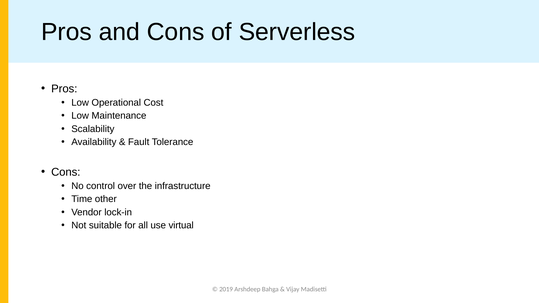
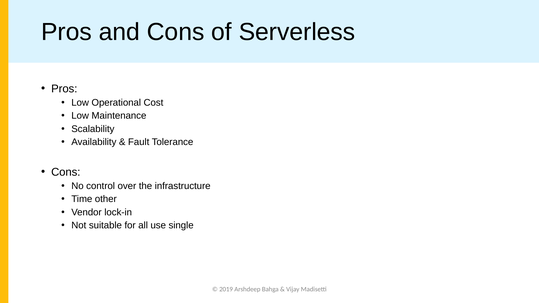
virtual: virtual -> single (181, 226)
